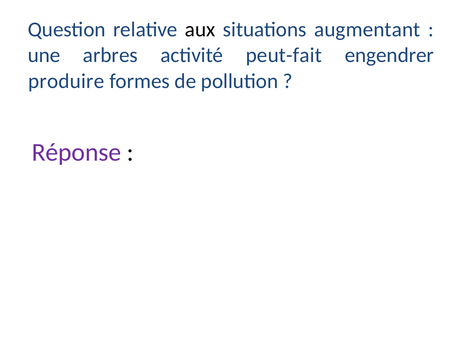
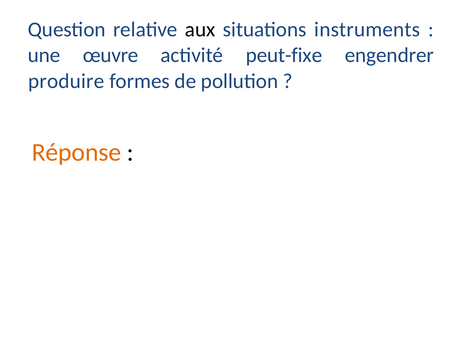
augmentant: augmentant -> instruments (367, 30)
arbres: arbres -> œuvre (111, 55)
peut-fait: peut-fait -> peut-fixe (284, 55)
Réponse colour: purple -> orange (76, 153)
